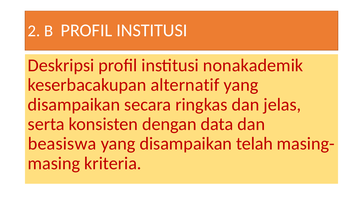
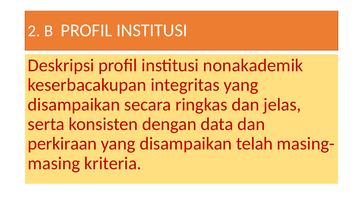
alternatif: alternatif -> integritas (185, 85)
beasiswa: beasiswa -> perkiraan (62, 144)
